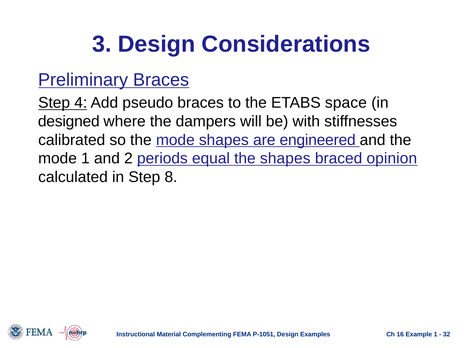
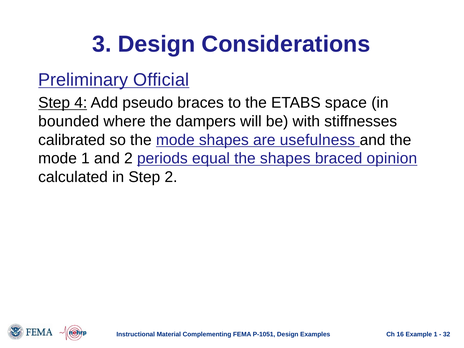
Preliminary Braces: Braces -> Official (161, 80)
designed: designed -> bounded (69, 121)
engineered: engineered -> usefulness (317, 140)
Step 8: 8 -> 2 (171, 177)
